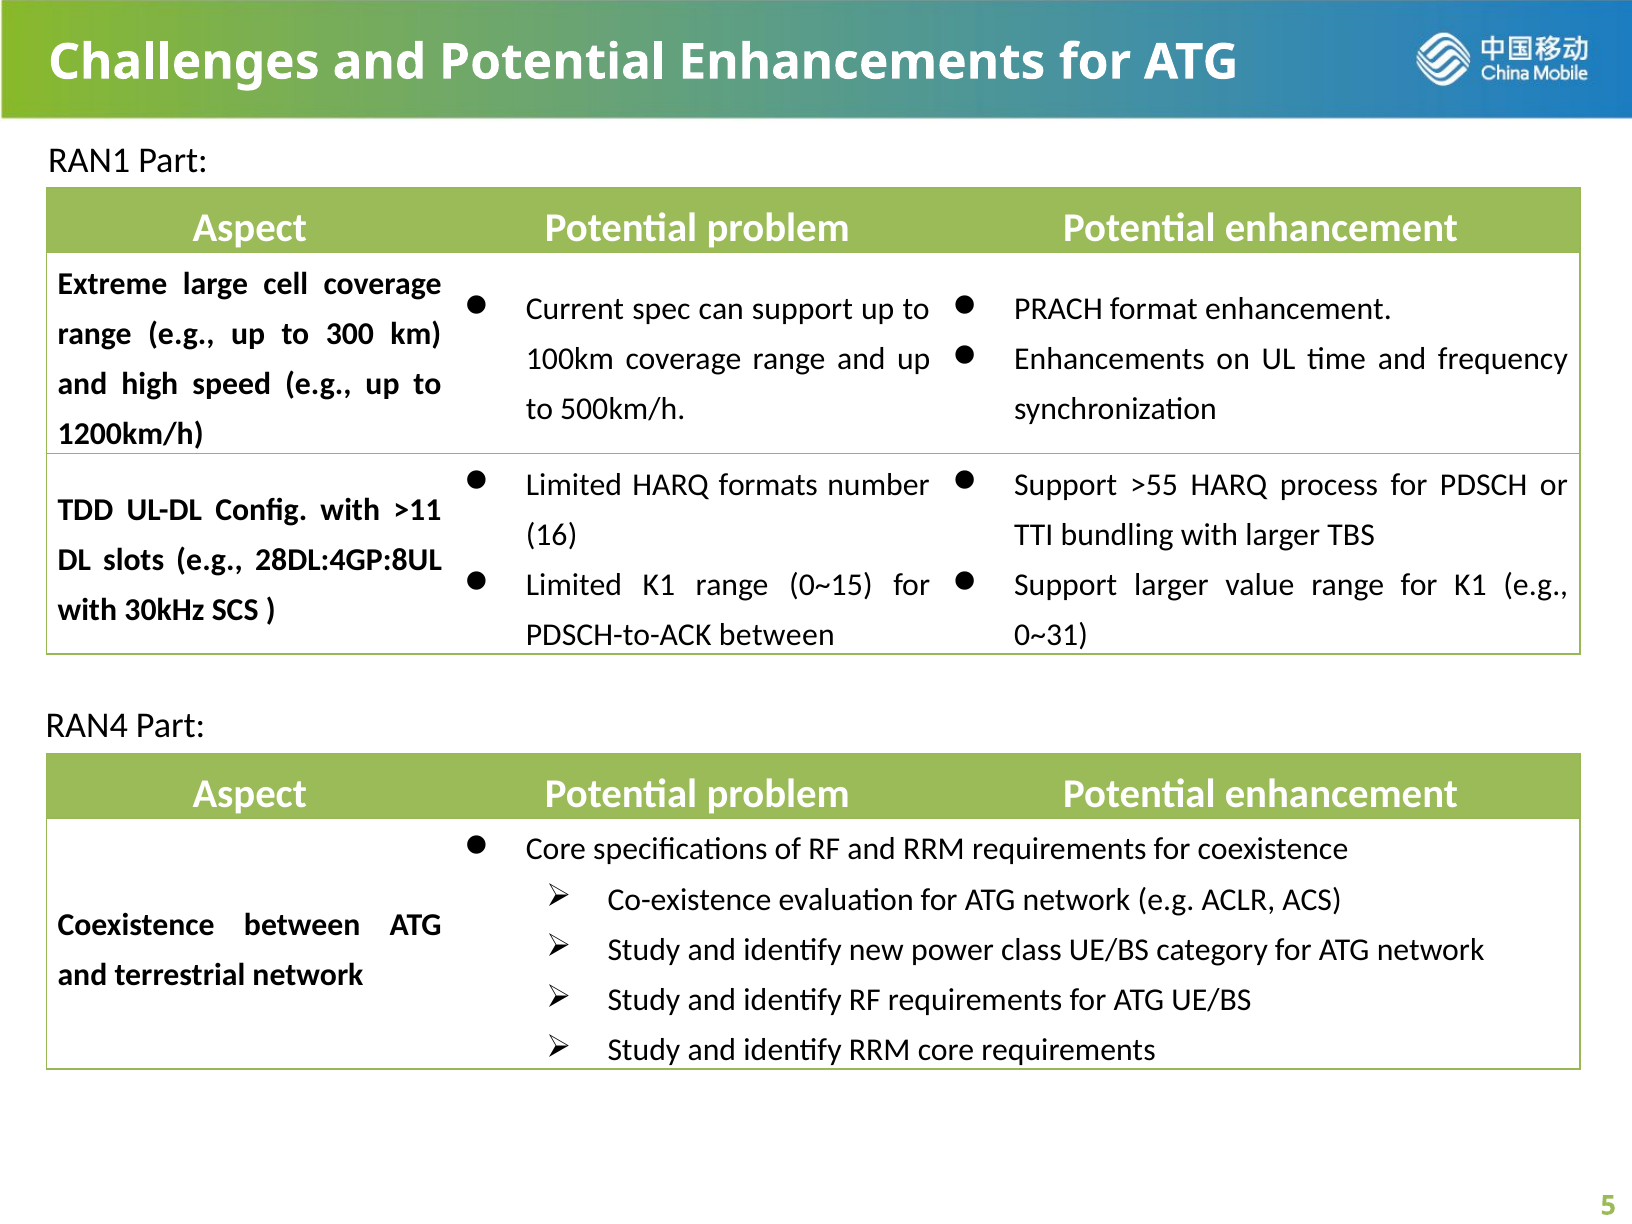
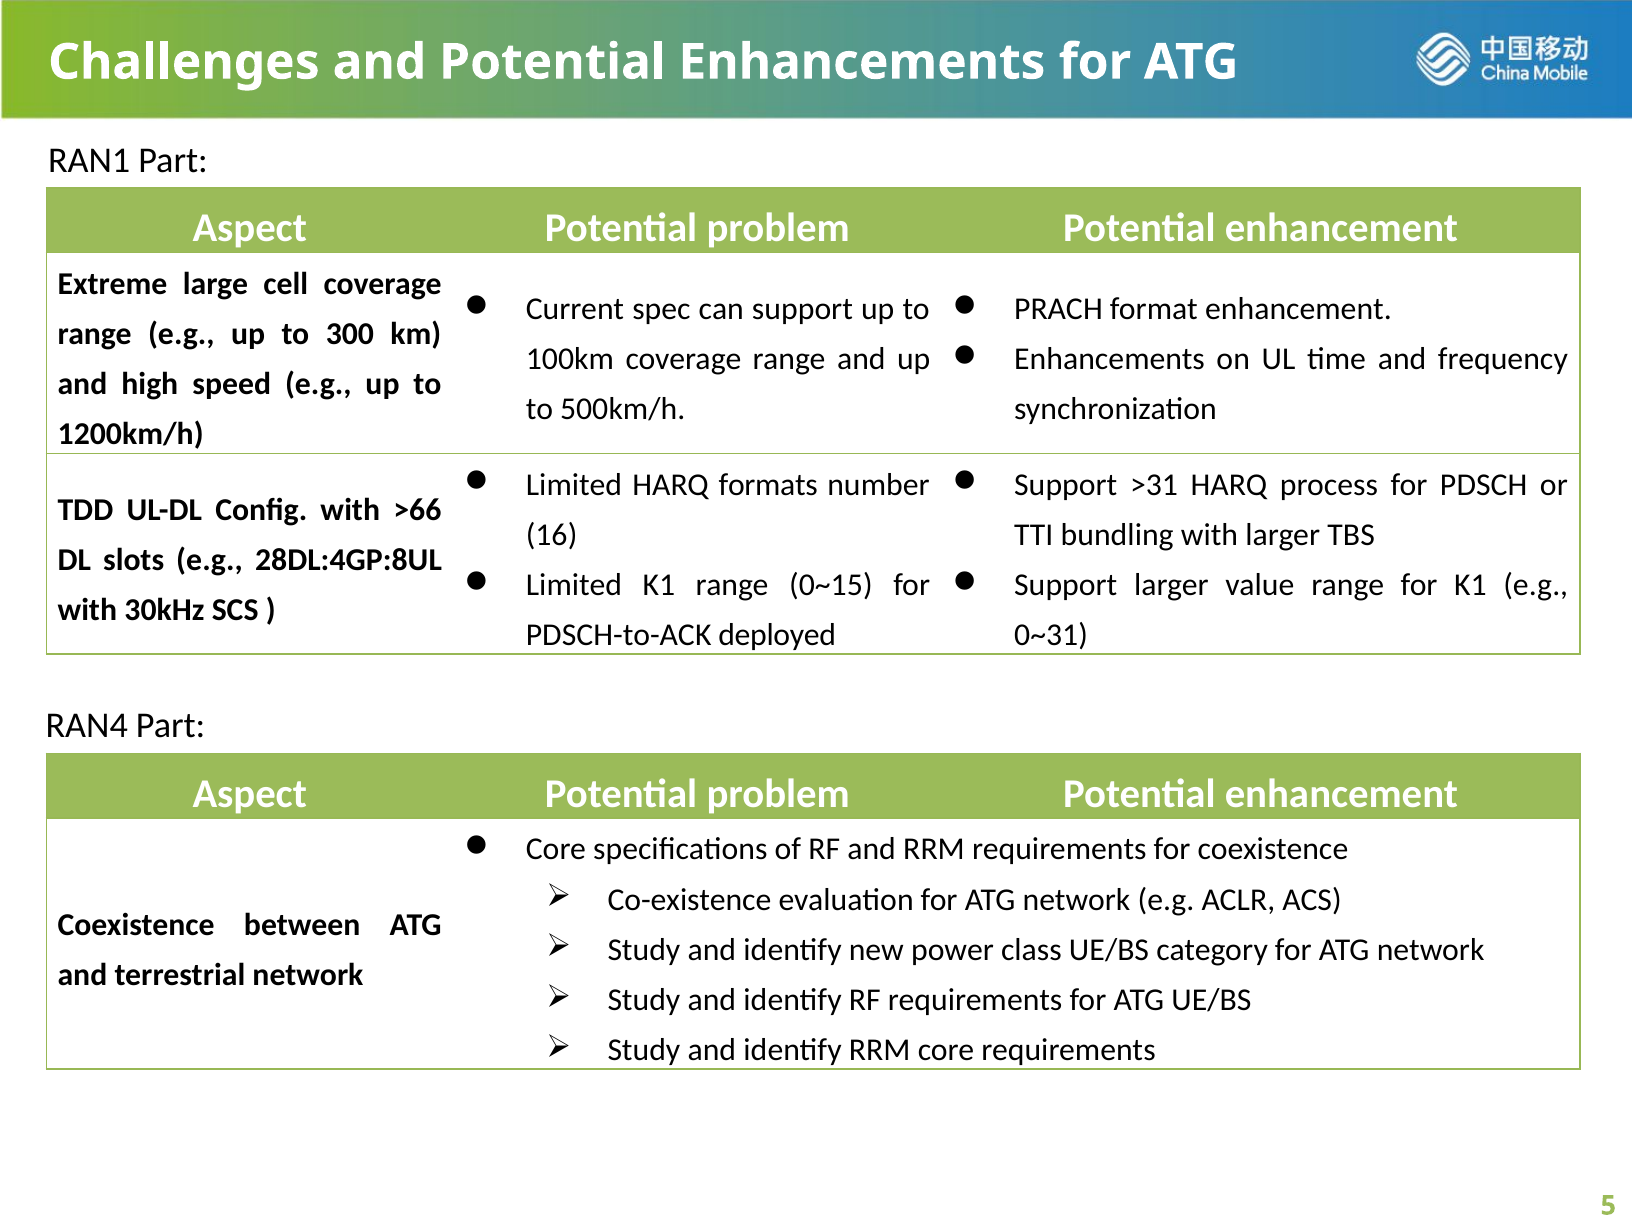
>55: >55 -> >31 (1154, 485)
>11: >11 -> >66 (417, 510)
PDSCH-to-ACK between: between -> deployed (777, 635)
